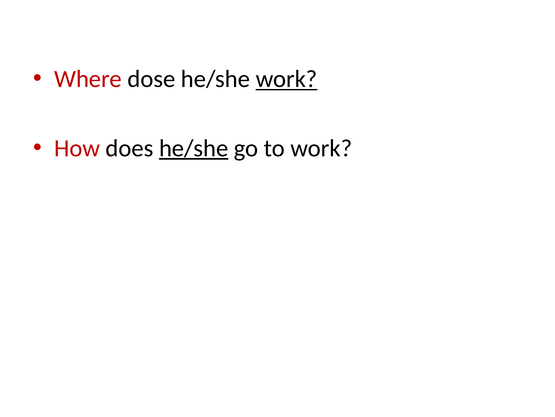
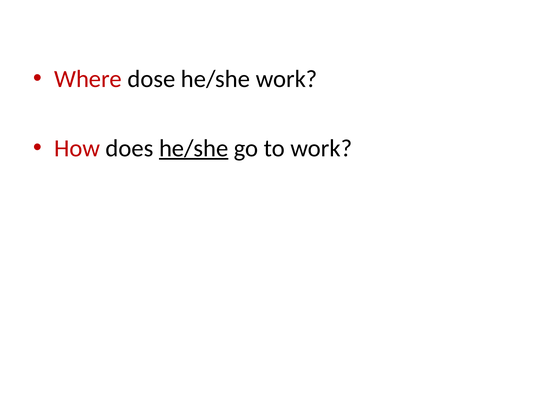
work underline: present -> none (287, 79)
